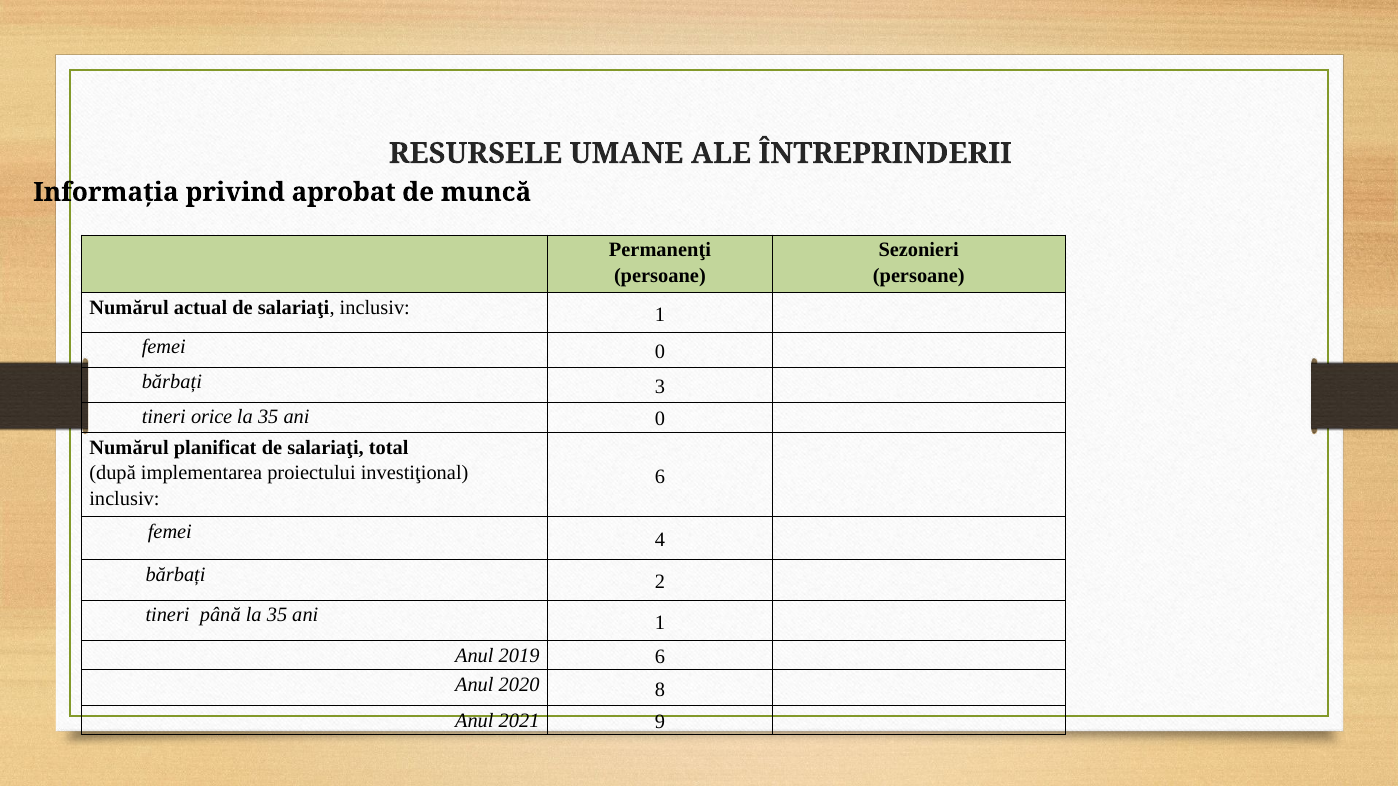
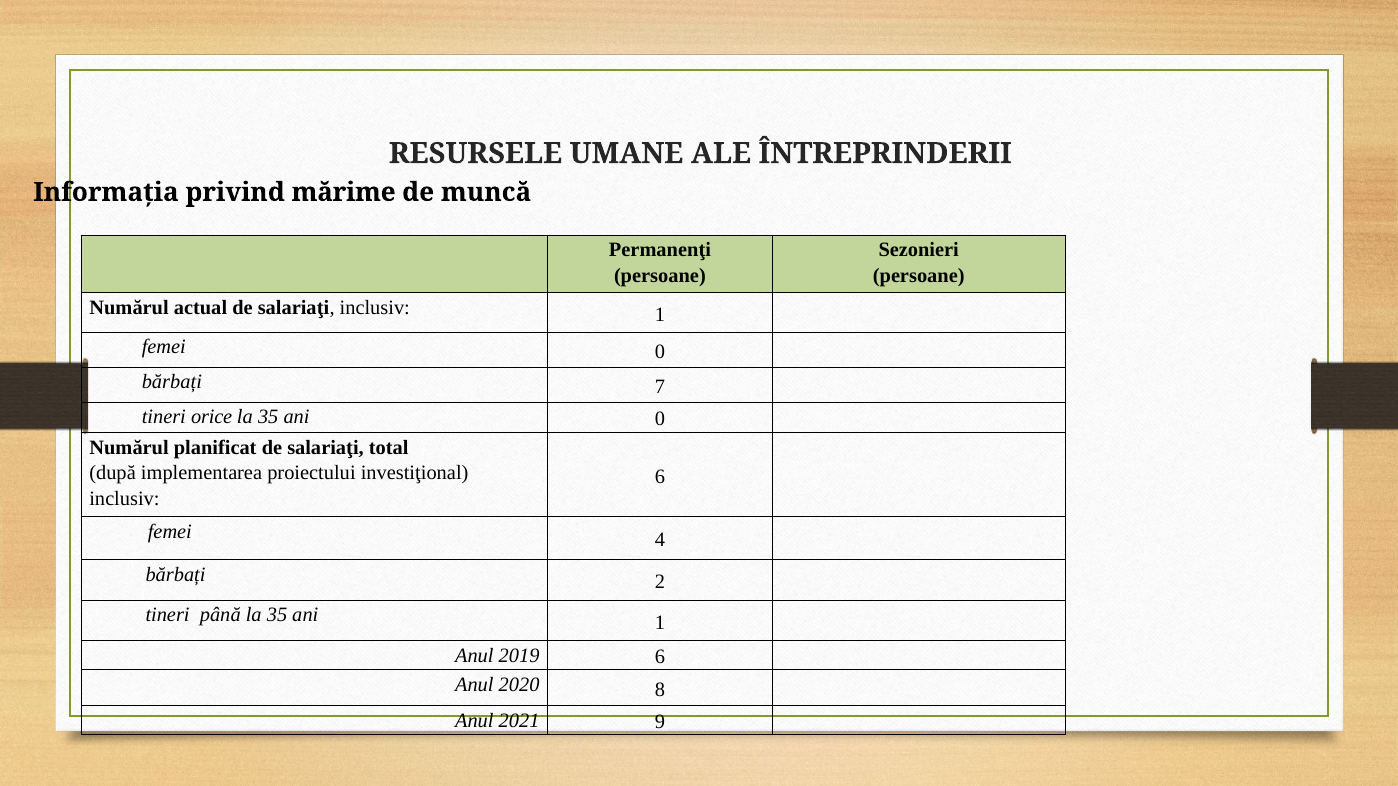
aprobat: aprobat -> mărime (344, 192)
3: 3 -> 7 (660, 387)
